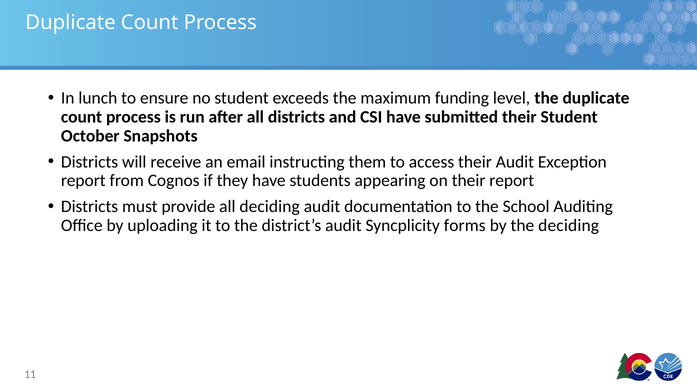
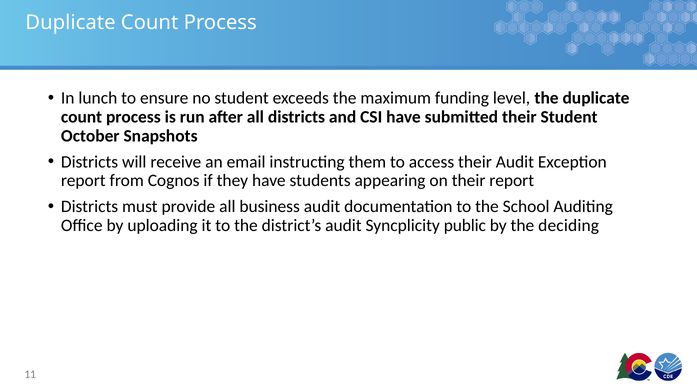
all deciding: deciding -> business (270, 207)
forms: forms -> public (465, 226)
